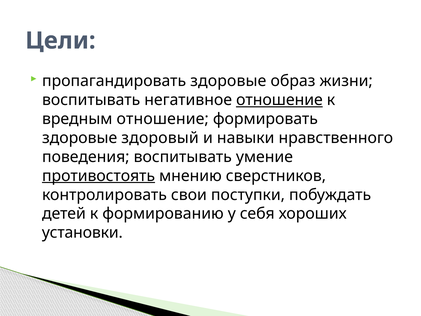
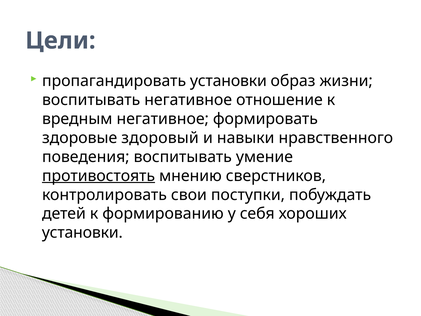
пропагандировать здоровые: здоровые -> установки (228, 81)
отношение underline: present -> none (279, 100)
вредным отношение: отношение -> негативное (163, 119)
